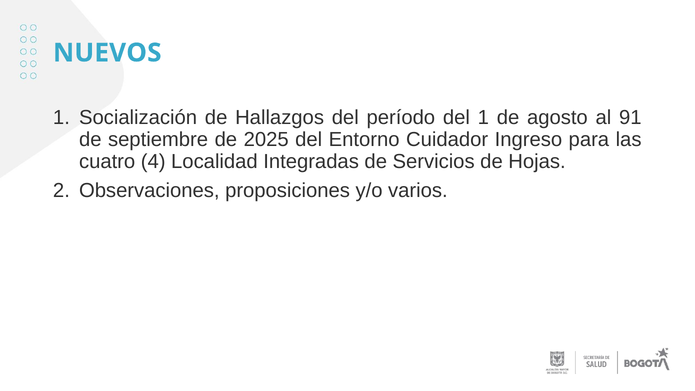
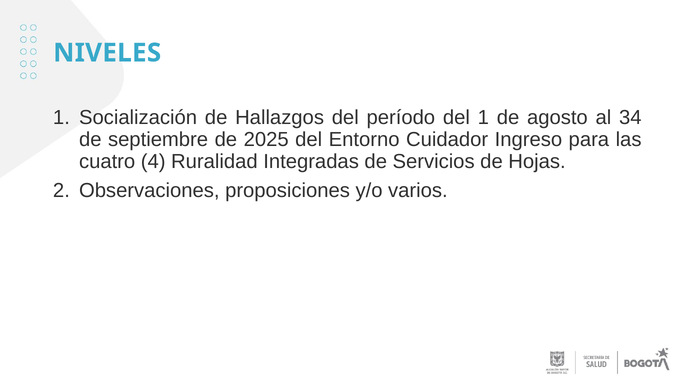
NUEVOS: NUEVOS -> NIVELES (107, 53)
91: 91 -> 34 (630, 118)
Localidad: Localidad -> Ruralidad (214, 161)
